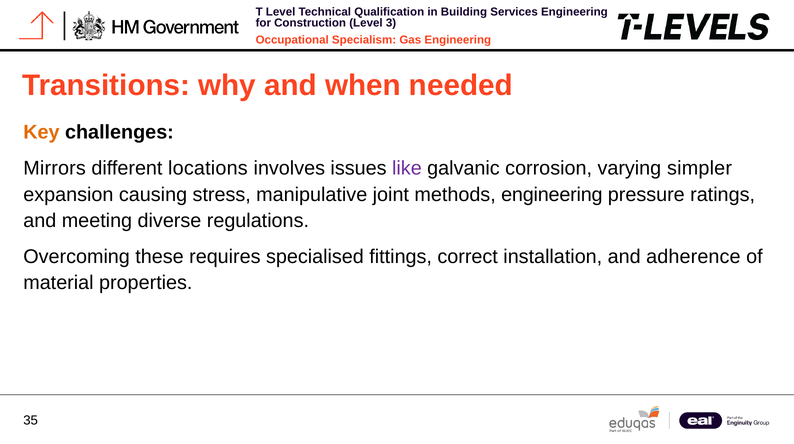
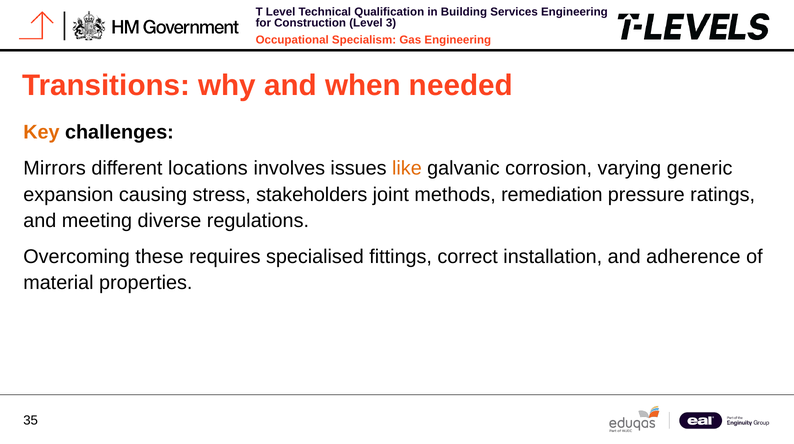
like colour: purple -> orange (407, 168)
simpler: simpler -> generic (700, 168)
manipulative: manipulative -> stakeholders (312, 194)
methods engineering: engineering -> remediation (552, 194)
